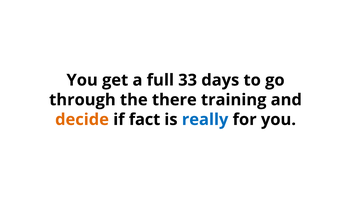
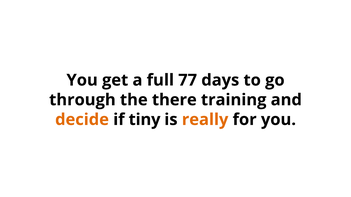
33: 33 -> 77 (188, 80)
fact: fact -> tiny (145, 120)
really colour: blue -> orange (205, 120)
